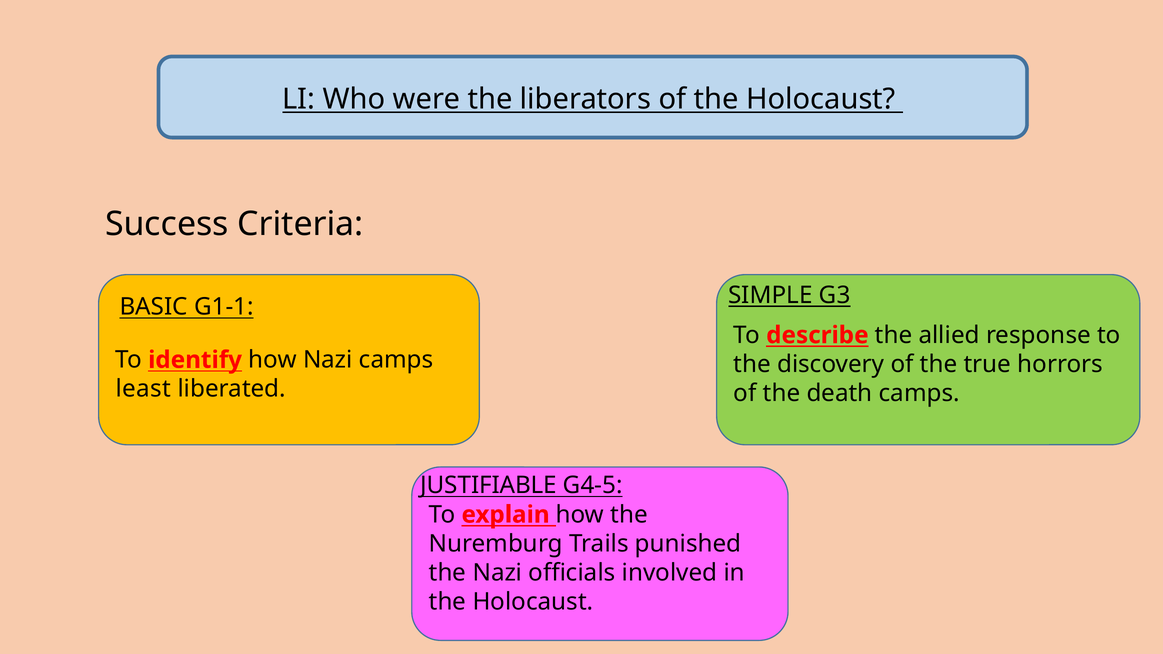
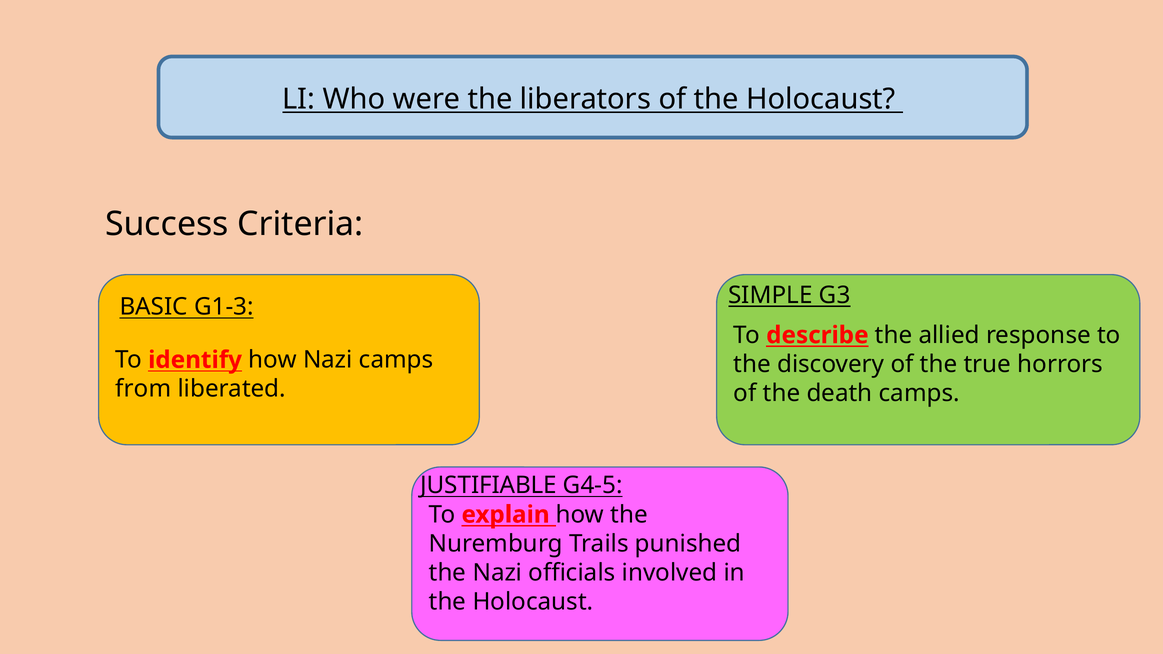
G1-1: G1-1 -> G1-3 (224, 307)
least: least -> from (143, 389)
